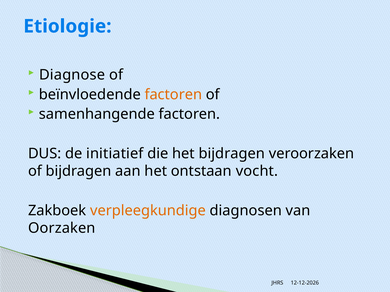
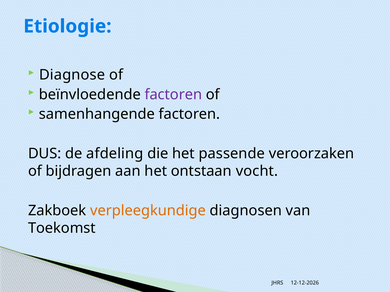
factoren colour: orange -> purple (173, 95)
initiatief: initiatief -> afdeling (115, 154)
het bijdragen: bijdragen -> passende (232, 154)
Oorzaken: Oorzaken -> Toekomst (62, 228)
